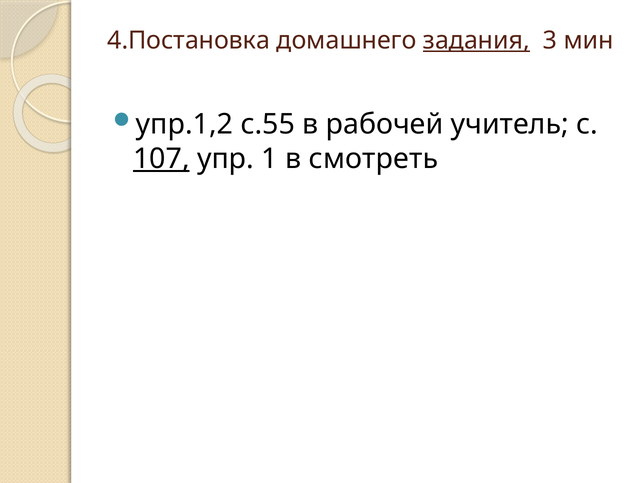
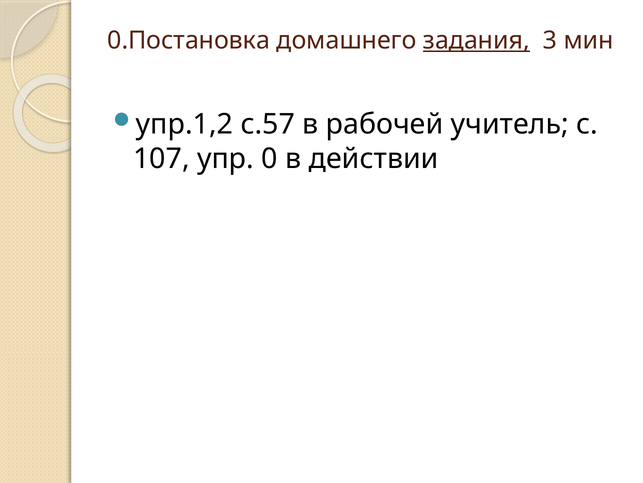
4.Постановка: 4.Постановка -> 0.Постановка (189, 40)
с.55: с.55 -> с.57 (268, 124)
107 underline: present -> none (161, 158)
1: 1 -> 0 (270, 158)
смотреть: смотреть -> действии (374, 158)
